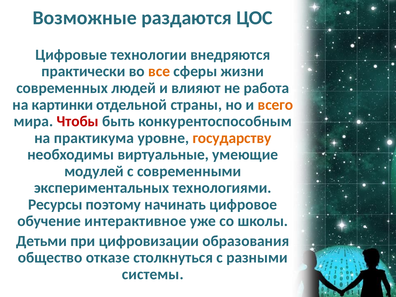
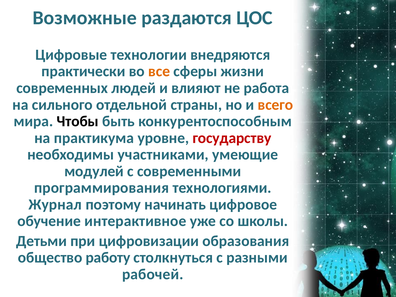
картинки: картинки -> сильного (62, 105)
Чтобы colour: red -> black (78, 121)
государству colour: orange -> red (232, 138)
виртуальные: виртуальные -> участниками (163, 155)
экспериментальных: экспериментальных -> программирования (102, 188)
Ресурсы: Ресурсы -> Журнал (55, 204)
отказе: отказе -> работу (108, 258)
системы: системы -> рабочей (153, 274)
